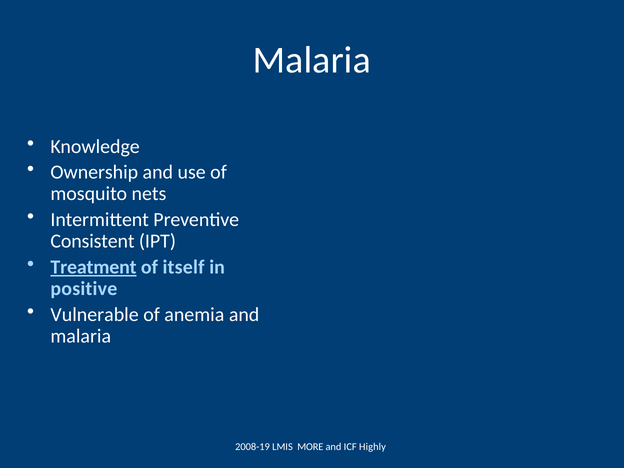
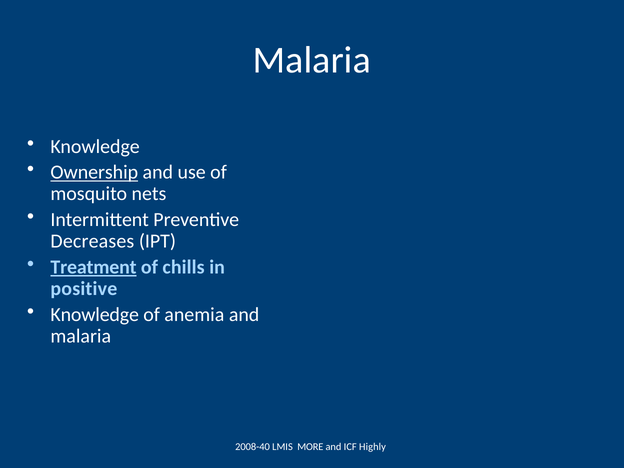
Ownership underline: none -> present (94, 172)
Consistent: Consistent -> Decreases (92, 241)
itself: itself -> chills (184, 267)
Vulnerable: Vulnerable -> Knowledge (95, 315)
2008-19: 2008-19 -> 2008-40 (252, 447)
